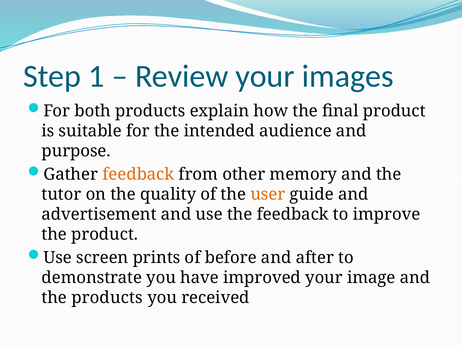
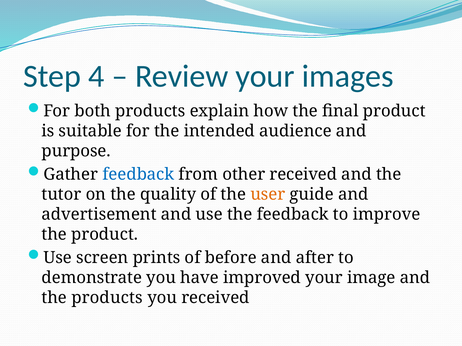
1: 1 -> 4 (96, 76)
feedback colour: orange -> blue (138, 175)
other memory: memory -> received (303, 175)
